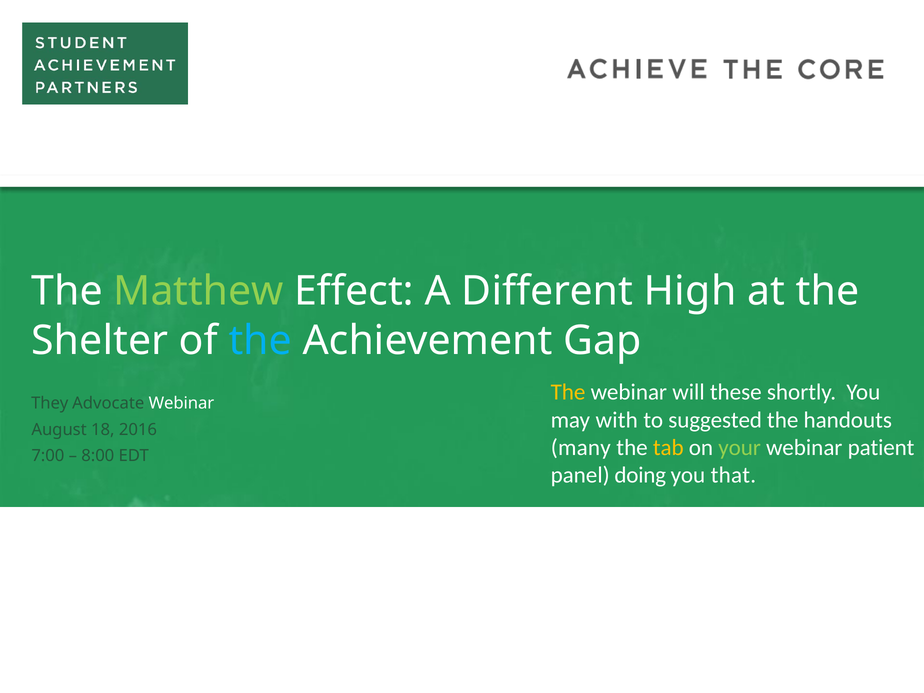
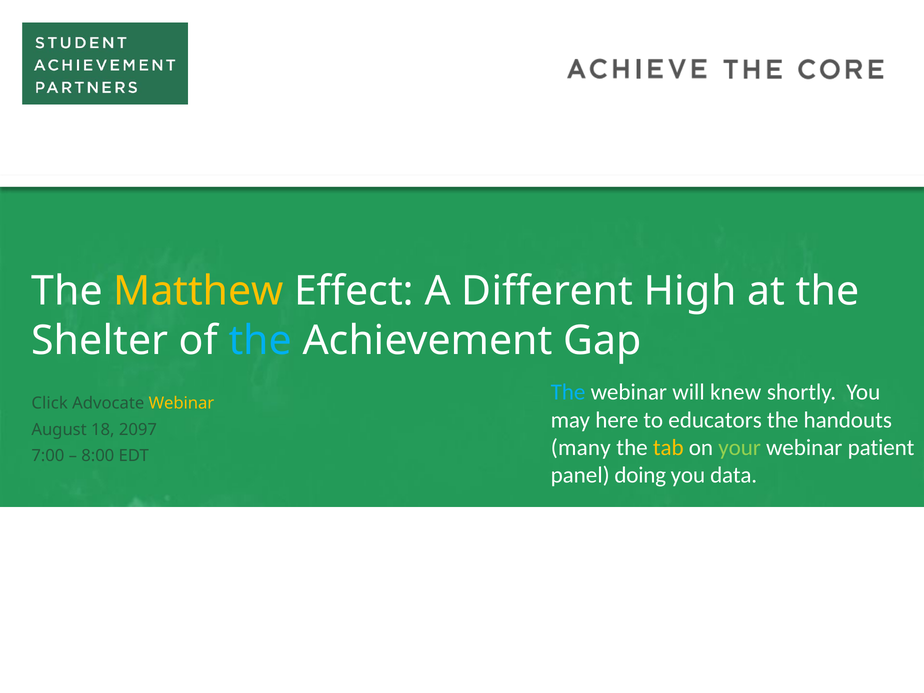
Matthew colour: light green -> yellow (198, 291)
The colour: yellow -> light blue (568, 392)
these: these -> knew (736, 392)
They: They -> Click (50, 403)
Webinar colour: white -> yellow (181, 403)
with: with -> here (617, 420)
suggested: suggested -> educators (715, 420)
2016: 2016 -> 2097 (138, 430)
that: that -> data (734, 475)
